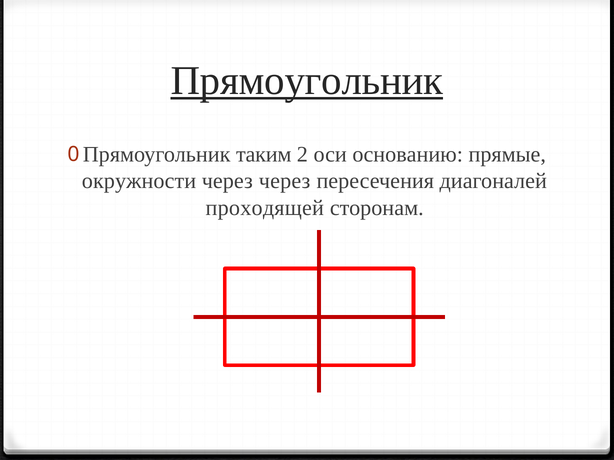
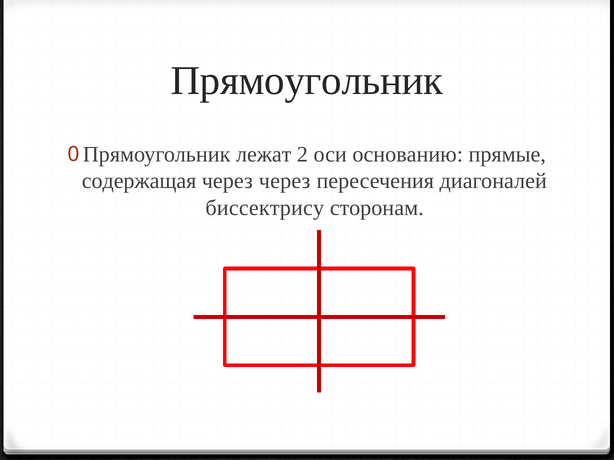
Прямоугольник underline: present -> none (307, 81)
таким: таким -> лежат (264, 155)
окружности: окружности -> содержащая (139, 181)
проходящей: проходящей -> биссектрису (265, 208)
